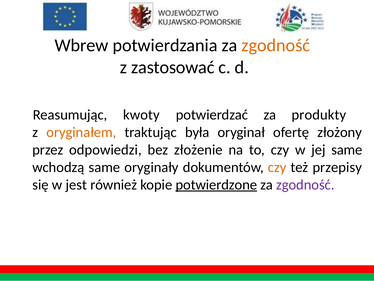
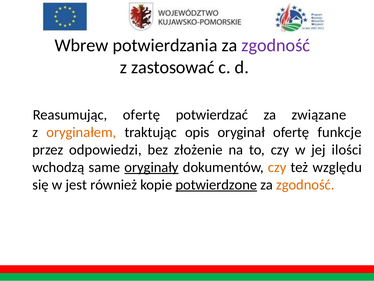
zgodność colour: orange -> purple (276, 45)
Reasumując kwoty: kwoty -> ofertę (141, 115)
produkty: produkty -> związane (319, 115)
była: była -> opis (197, 132)
złożony: złożony -> funkcje (340, 132)
jej same: same -> ilości (347, 149)
oryginały underline: none -> present (152, 167)
przepisy: przepisy -> względu (337, 167)
zgodność colour: purple -> orange (305, 184)
